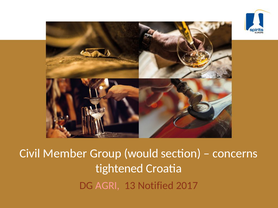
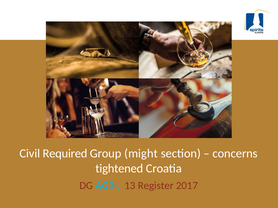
Member: Member -> Required (65, 154)
would: would -> might (141, 154)
AGRI colour: pink -> light blue (108, 186)
Notified: Notified -> Register (156, 186)
